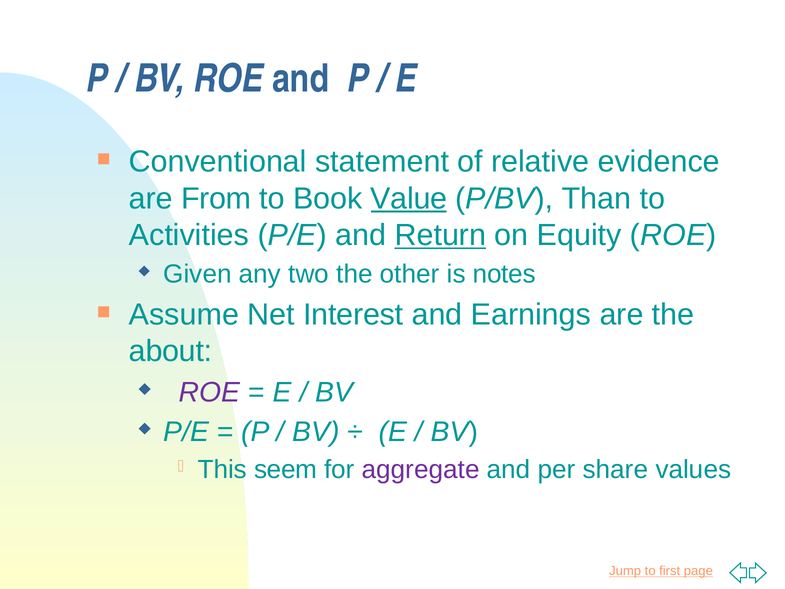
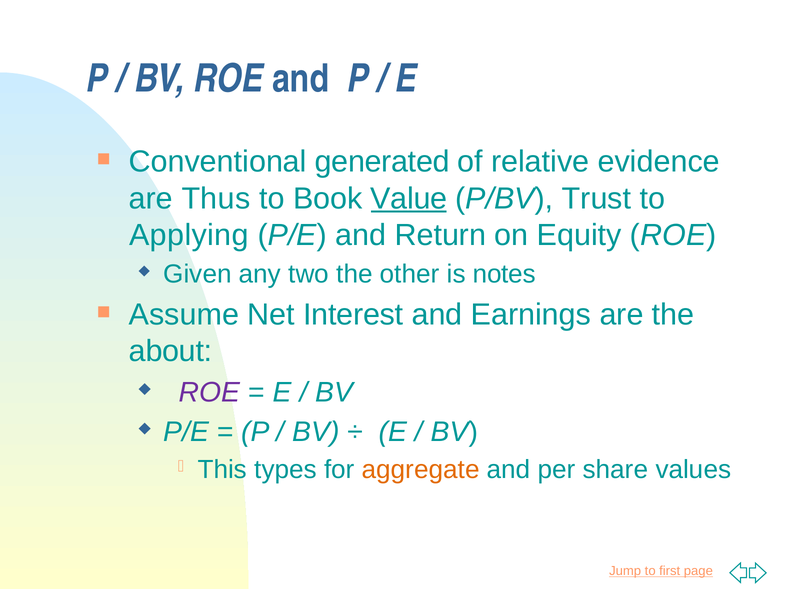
statement: statement -> generated (382, 162)
From: From -> Thus (216, 198)
Than: Than -> Trust (596, 198)
Activities: Activities -> Applying (189, 235)
Return underline: present -> none (440, 235)
seem: seem -> types (286, 469)
aggregate colour: purple -> orange (421, 469)
